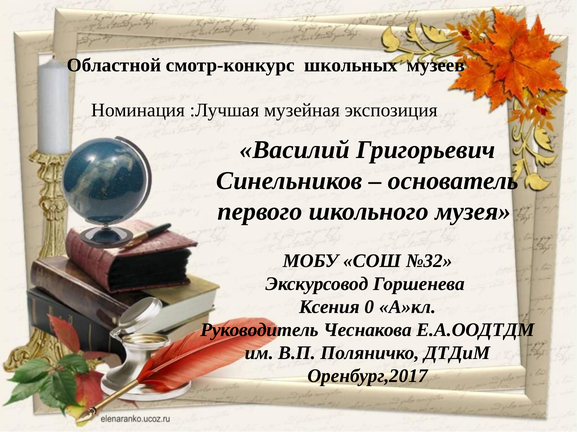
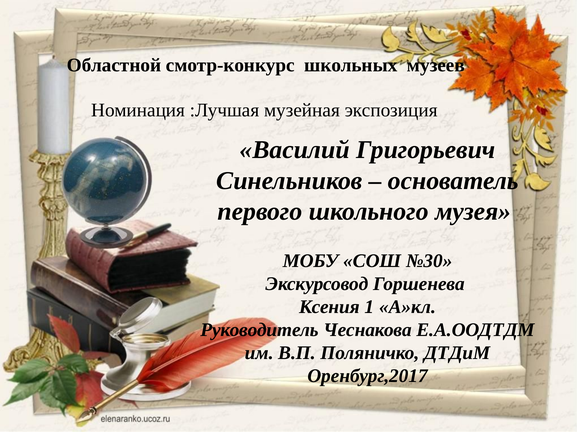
№32: №32 -> №30 (429, 261)
0: 0 -> 1 (369, 307)
